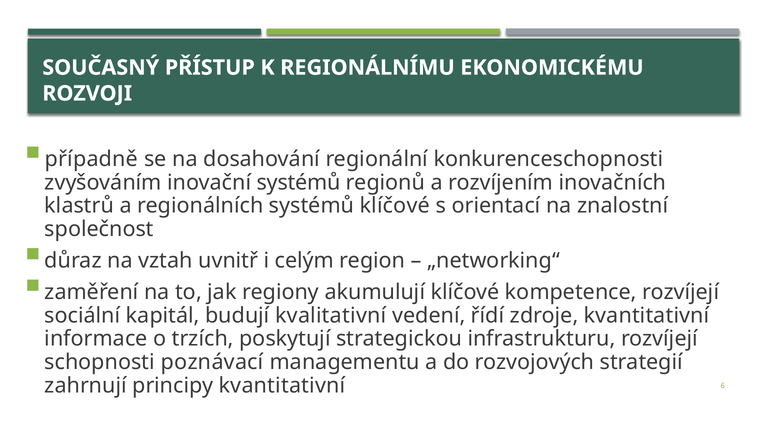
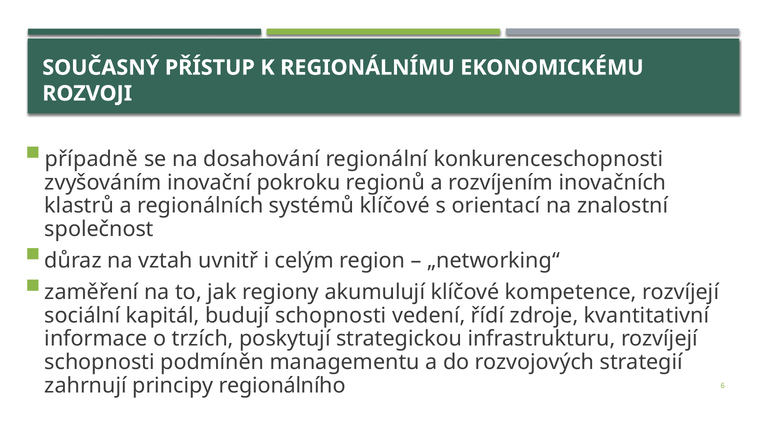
inovační systémů: systémů -> pokroku (299, 183)
budují kvalitativní: kvalitativní -> schopnosti (331, 316)
poznávací: poznávací -> podmíněn (212, 363)
principy kvantitativní: kvantitativní -> regionálního (282, 386)
